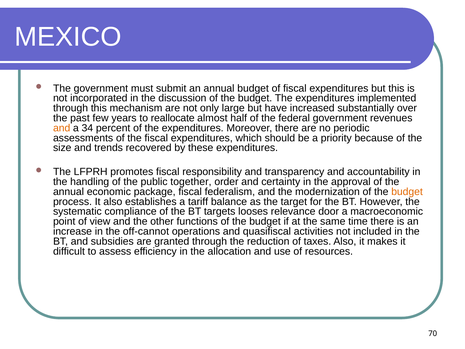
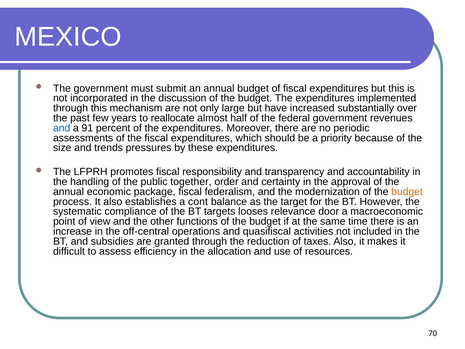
and colour: orange -> blue (62, 128)
34: 34 -> 91 (87, 128)
recovered: recovered -> pressures (149, 148)
tariff: tariff -> cont (198, 201)
off-cannot: off-cannot -> off-central (146, 231)
